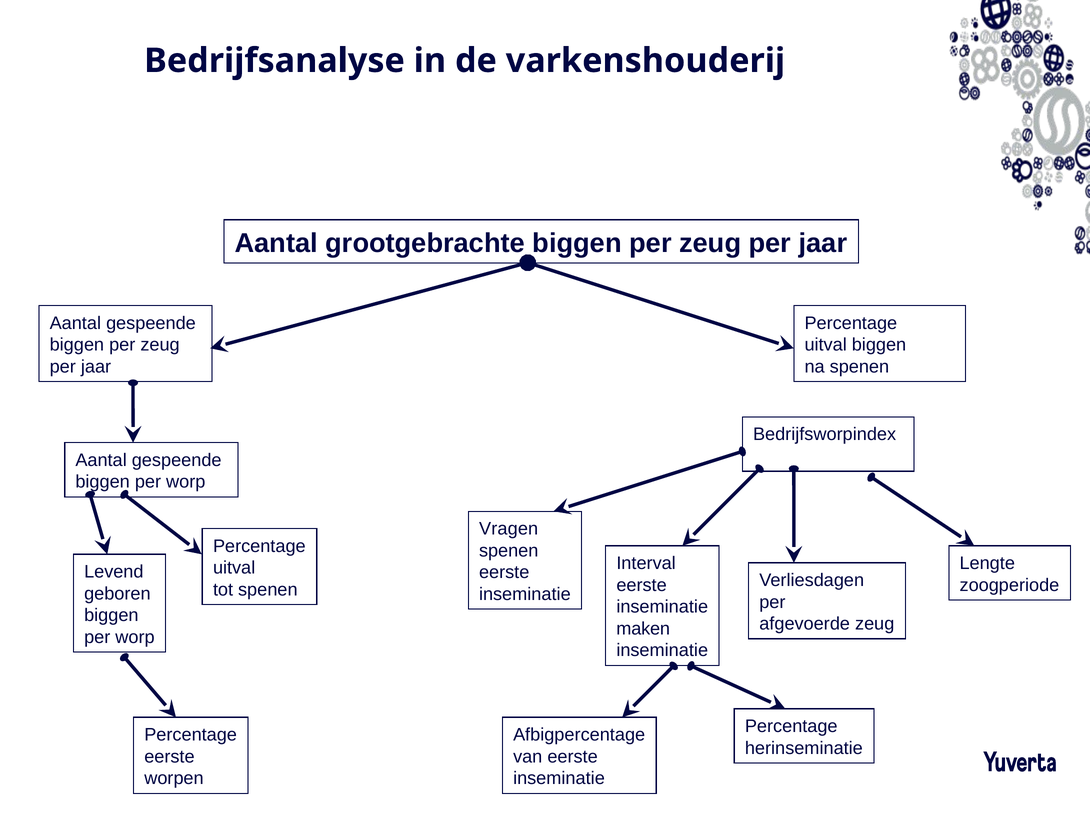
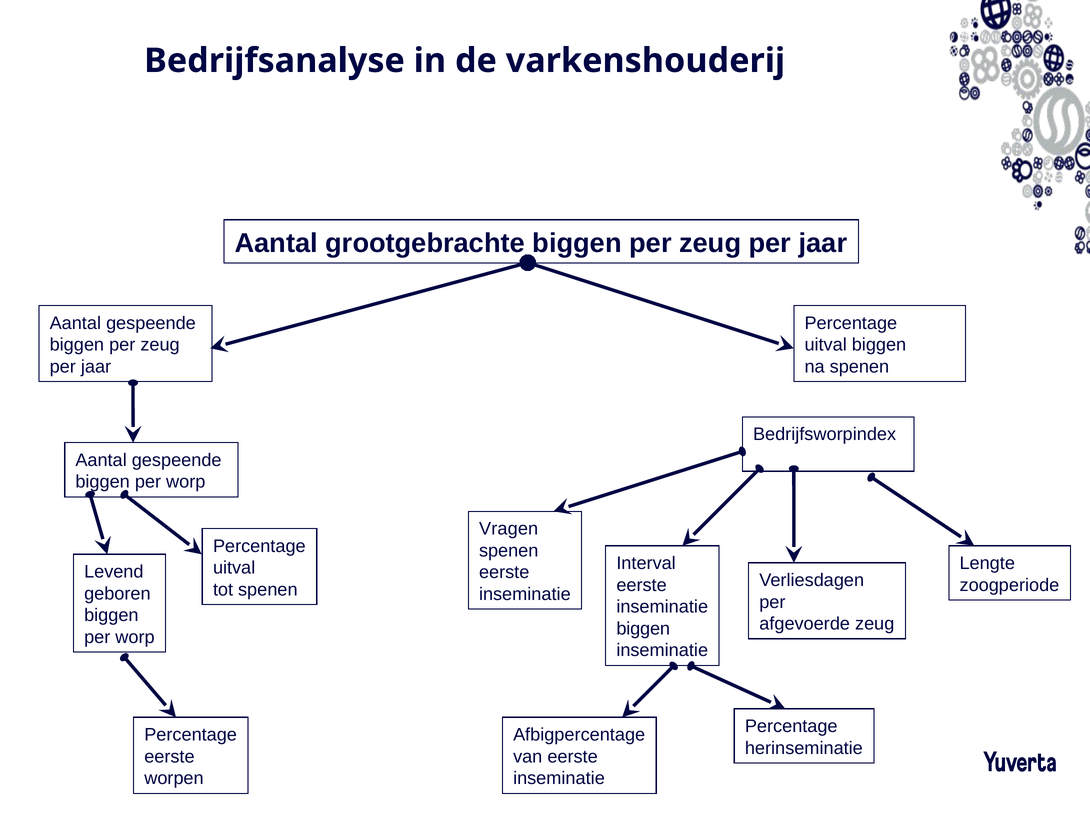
maken: maken -> biggen (643, 629)
